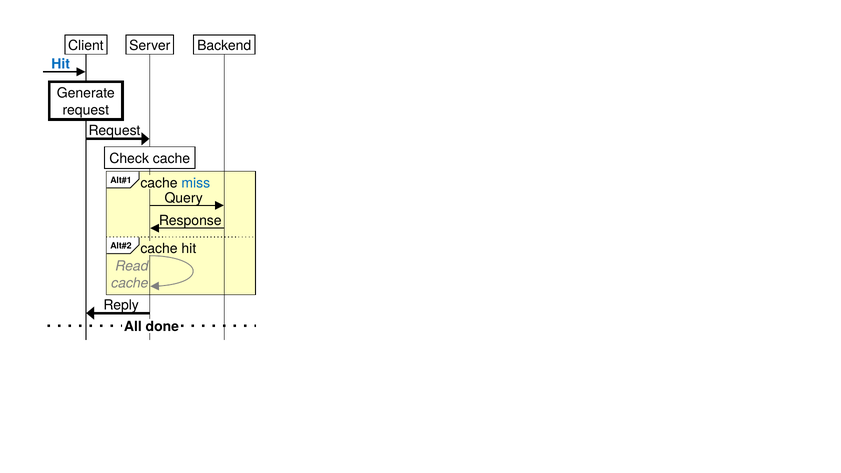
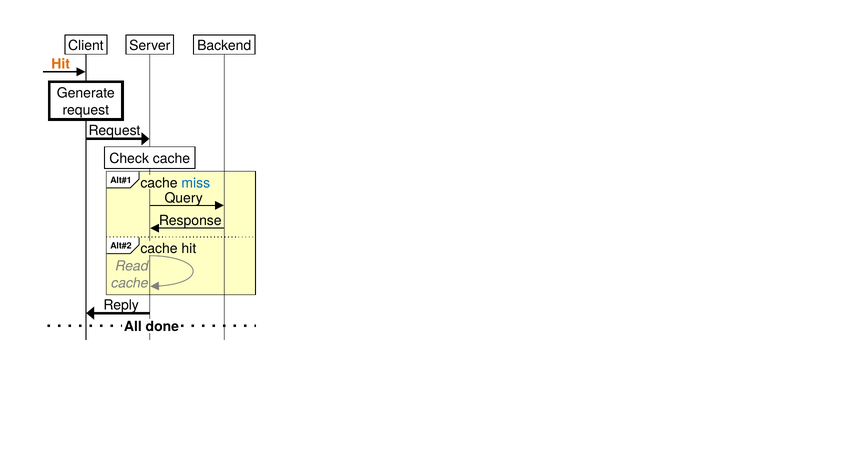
Hit colour: blue -> orange (61, 64)
